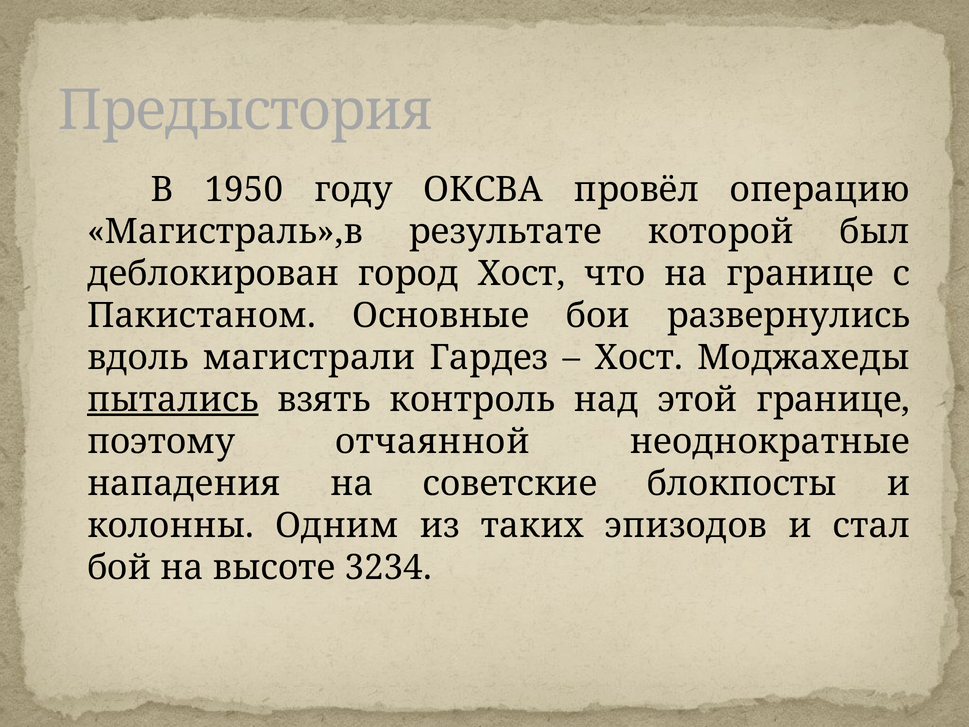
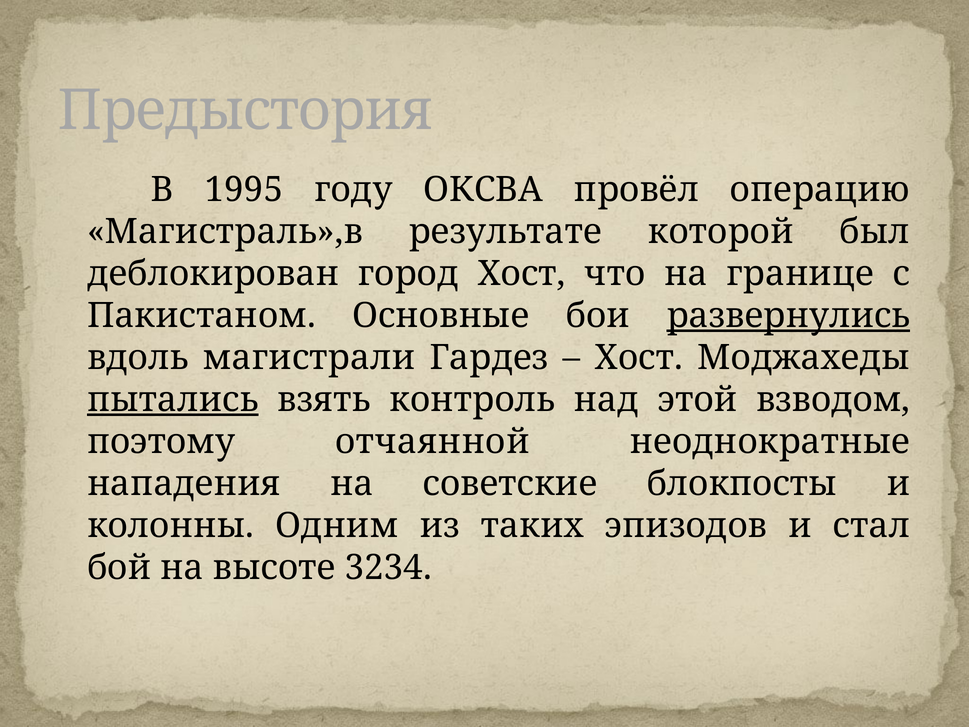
1950: 1950 -> 1995 (244, 190)
развернулись underline: none -> present (788, 316)
этой границе: границе -> взводом (833, 400)
